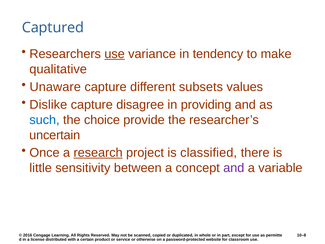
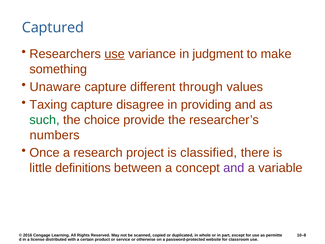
tendency: tendency -> judgment (218, 54)
qualitative: qualitative -> something (58, 69)
subsets: subsets -> through (201, 87)
Dislike: Dislike -> Taxing (48, 105)
such colour: blue -> green (45, 120)
uncertain: uncertain -> numbers (55, 135)
research underline: present -> none (98, 153)
sensitivity: sensitivity -> definitions (83, 168)
